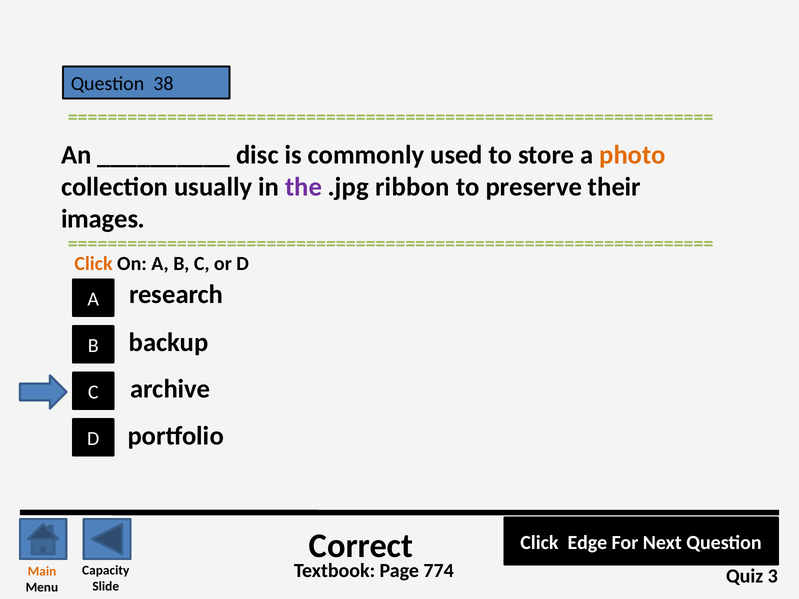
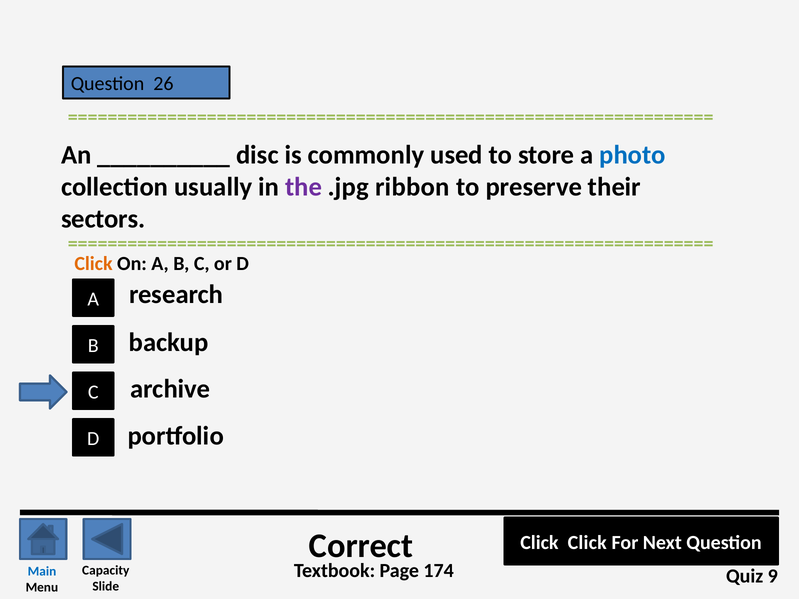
38: 38 -> 26 (163, 84)
photo colour: orange -> blue (633, 155)
images: images -> sectors (103, 219)
Click Edge: Edge -> Click (587, 543)
774: 774 -> 174 (439, 571)
Main colour: orange -> blue (42, 572)
3: 3 -> 9 (773, 577)
